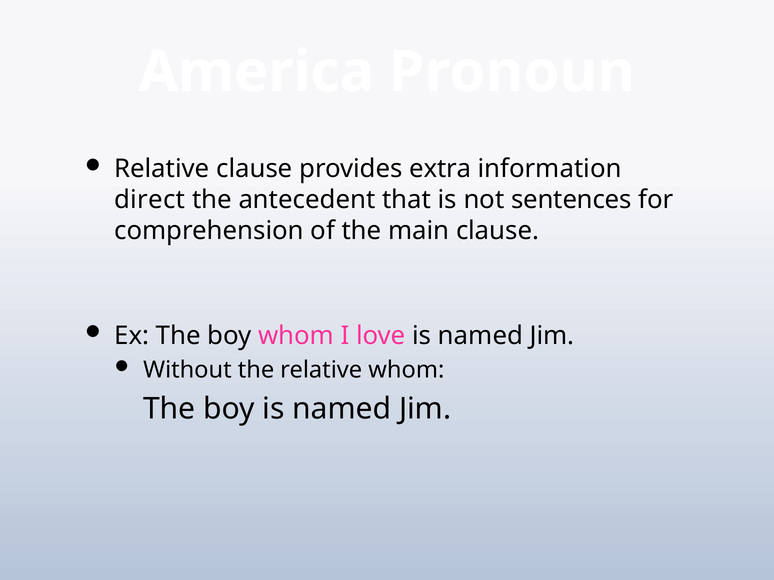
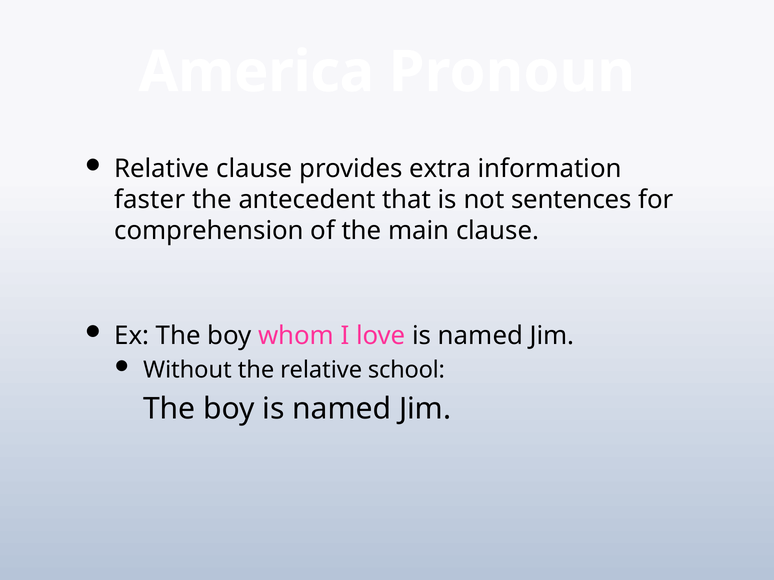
direct: direct -> faster (150, 200)
relative whom: whom -> school (406, 370)
